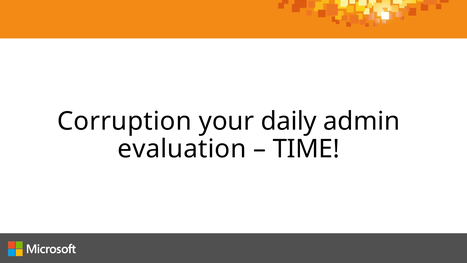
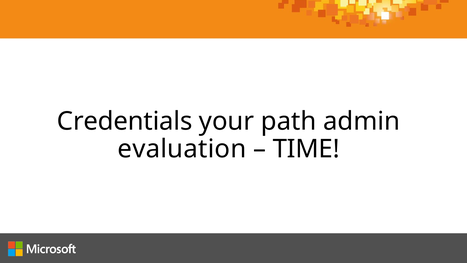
Corruption: Corruption -> Credentials (125, 121)
daily: daily -> path (289, 121)
